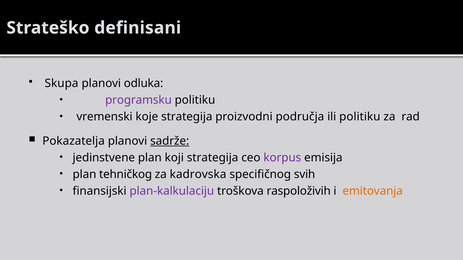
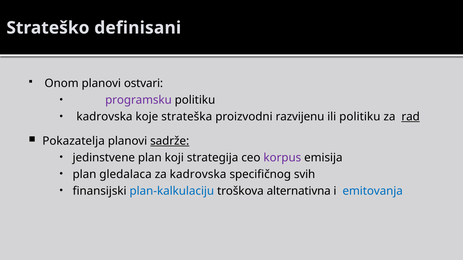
Skupa: Skupa -> Onom (62, 84)
odluka: odluka -> ostvari (144, 84)
vremenski: vremenski -> kadrovska (104, 117)
koje strategija: strategija -> strateška (187, 117)
područja: područja -> razvijenu (300, 117)
rad underline: none -> present (411, 117)
tehničkog: tehničkog -> gledalaca (126, 175)
plan-kalkulaciju colour: purple -> blue (172, 191)
raspoloživih: raspoloživih -> alternativna (299, 191)
emitovanja colour: orange -> blue (373, 191)
